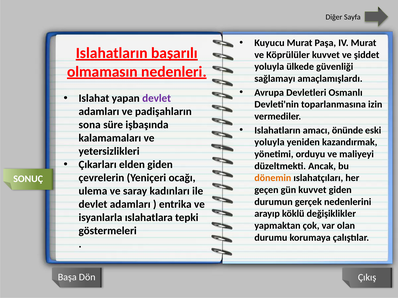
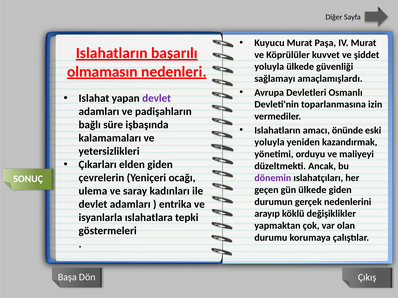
sona: sona -> bağlı (90, 125)
dönemin colour: orange -> purple (273, 178)
gün kuvvet: kuvvet -> ülkede (312, 190)
